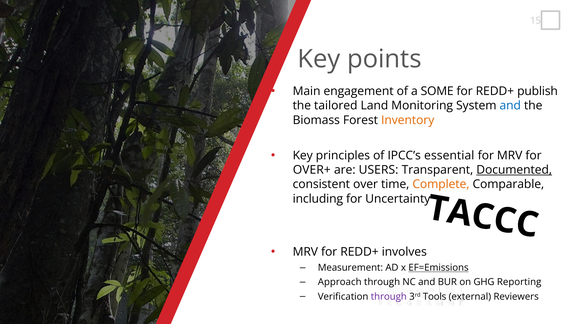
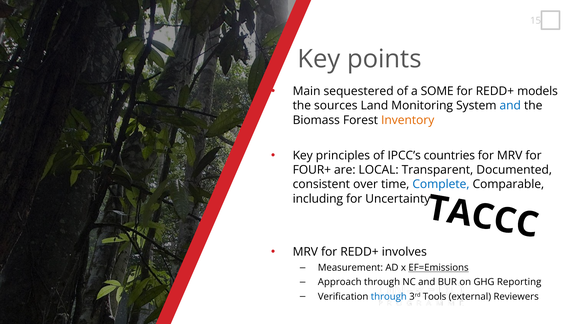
engagement: engagement -> sequestered (359, 91)
publish: publish -> models (538, 91)
tailored: tailored -> sources (336, 106)
essential: essential -> countries (449, 156)
OVER+: OVER+ -> FOUR+ (312, 170)
USERS: USERS -> LOCAL (379, 170)
Documented underline: present -> none (514, 170)
Complete colour: orange -> blue (441, 184)
through colour: purple -> blue (389, 297)
